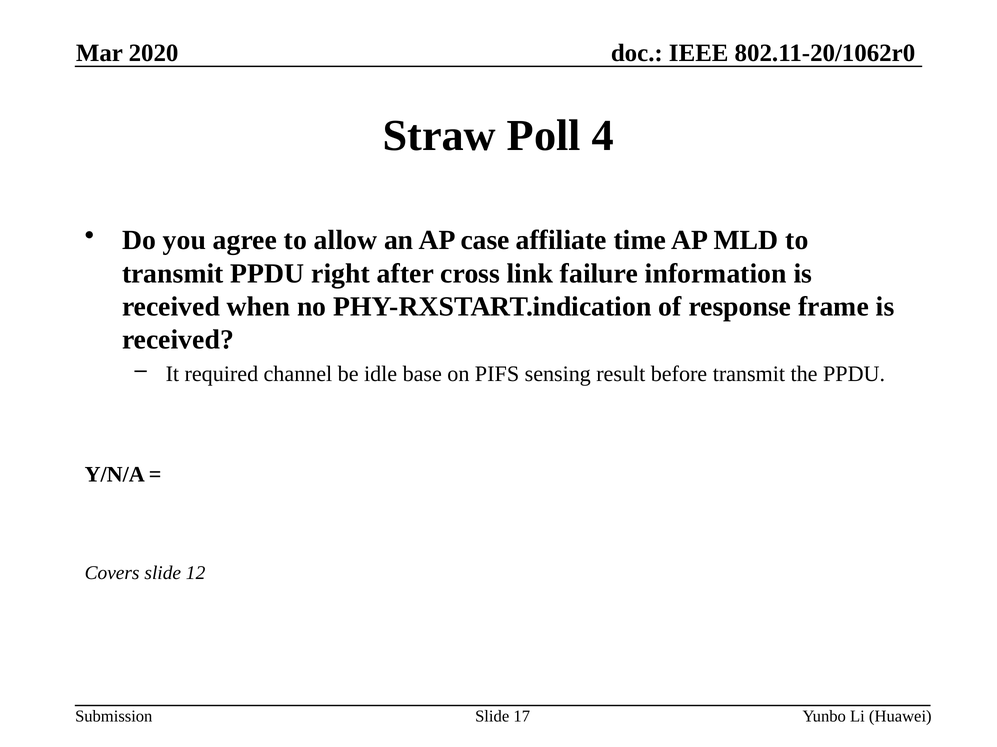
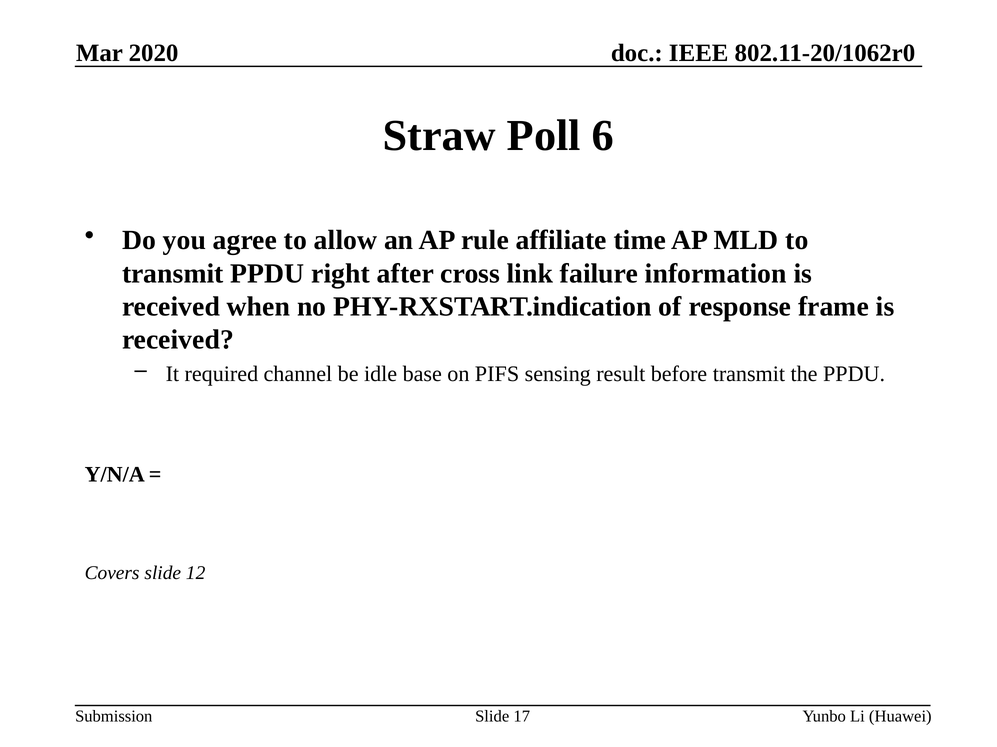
4: 4 -> 6 (603, 136)
case: case -> rule (485, 240)
